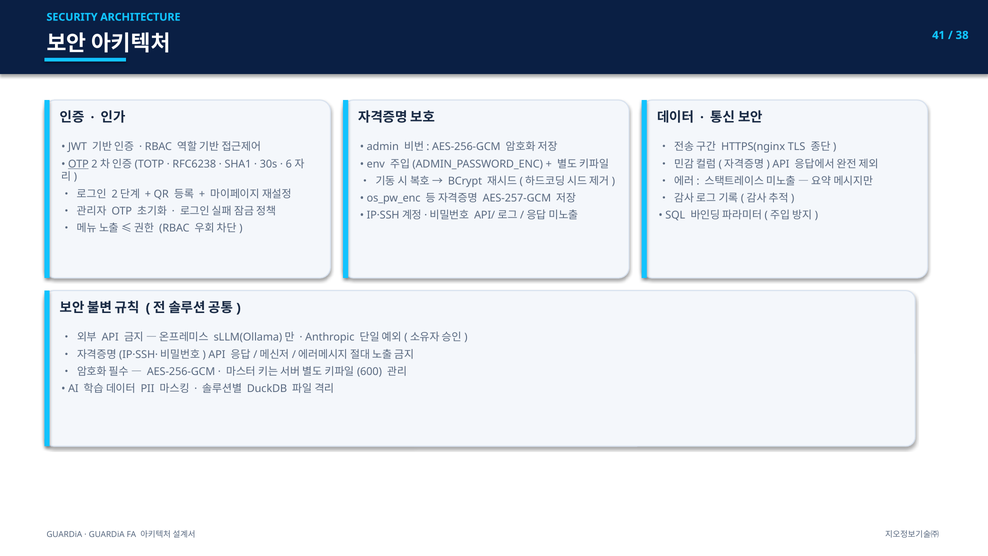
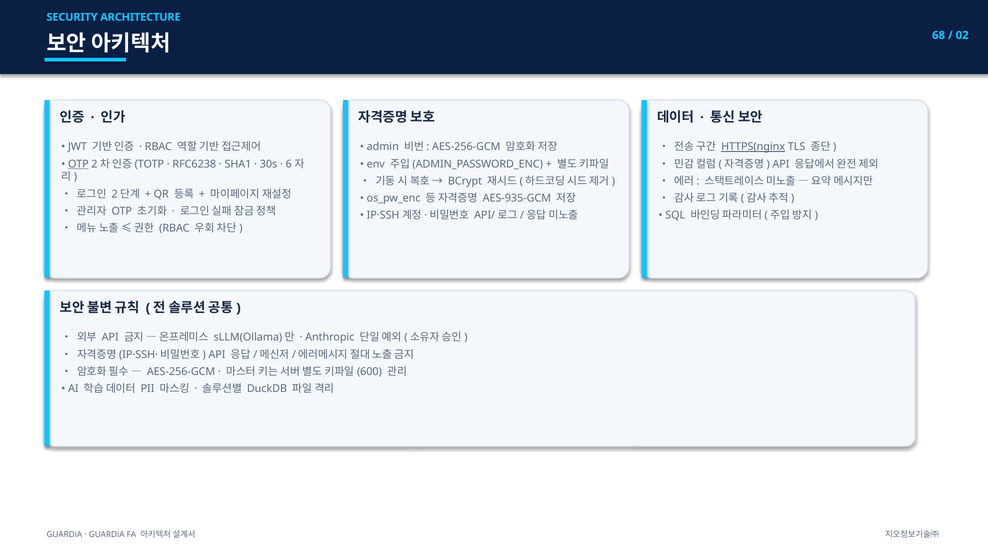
41: 41 -> 68 (939, 35)
38: 38 -> 02 (962, 35)
HTTPS(nginx underline: none -> present (753, 147)
AES-257-GCM: AES-257-GCM -> AES-935-GCM (517, 198)
